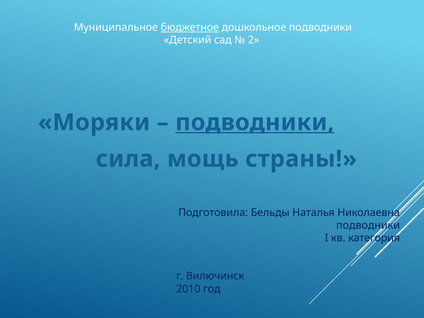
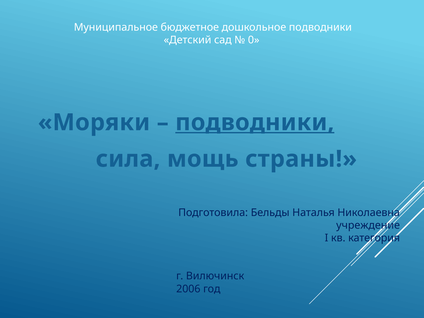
бюджетное underline: present -> none (190, 27)
2: 2 -> 0 (254, 40)
подводники: подводники -> учреждение (368, 225)
2010: 2010 -> 2006 (188, 289)
